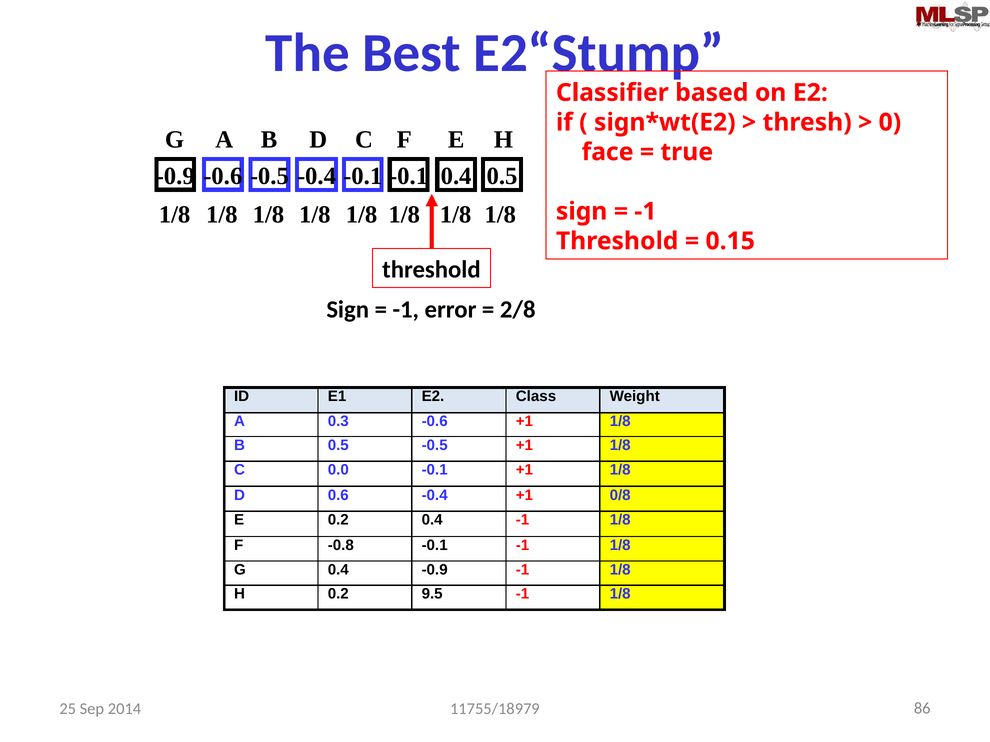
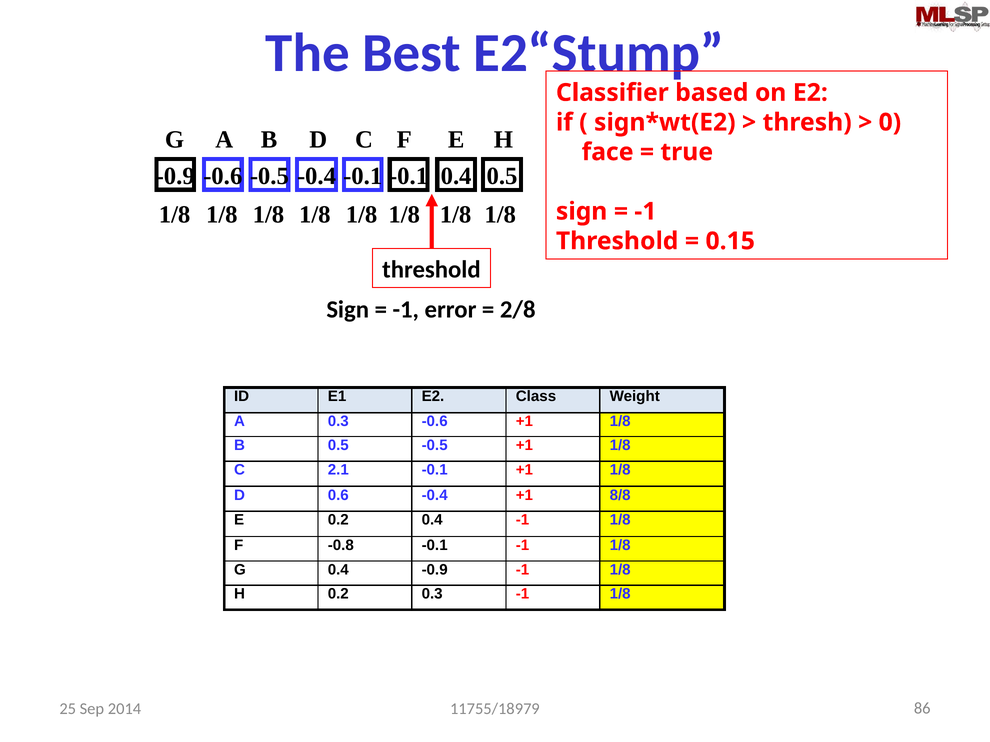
0.0: 0.0 -> 2.1 (338, 470)
0/8: 0/8 -> 8/8 (620, 495)
0.2 9.5: 9.5 -> 0.3 (432, 594)
